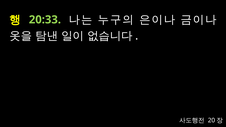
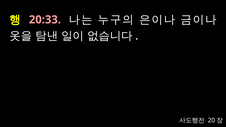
20:33 colour: light green -> pink (45, 20)
